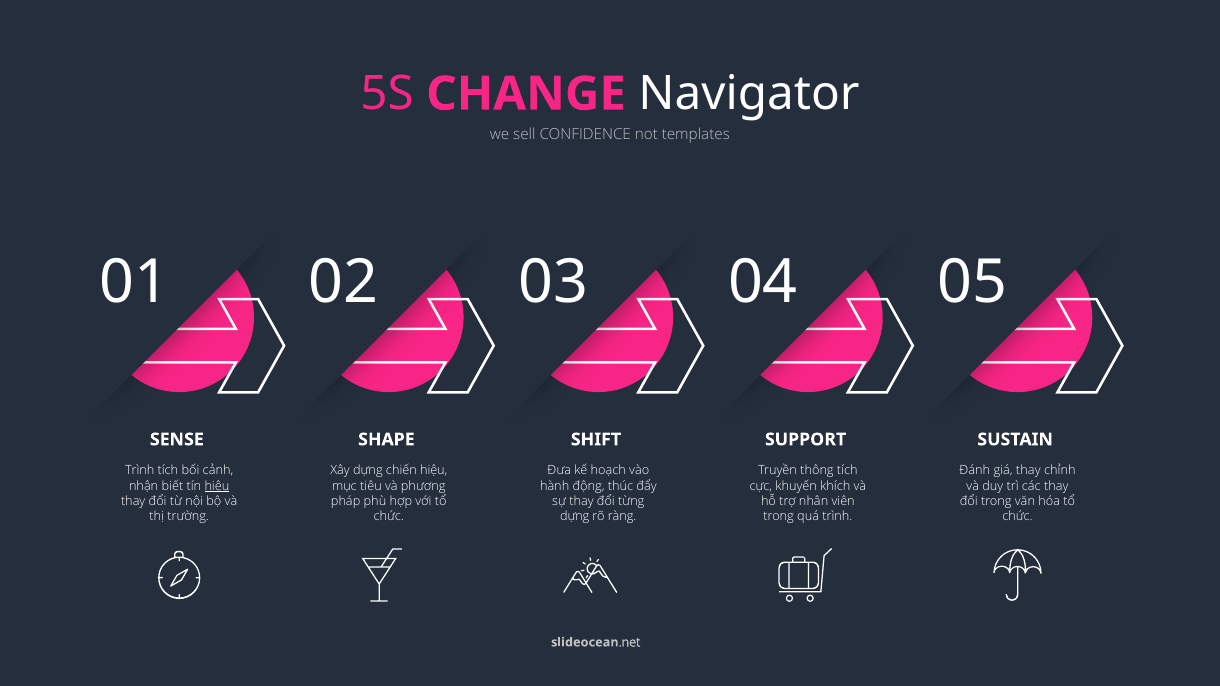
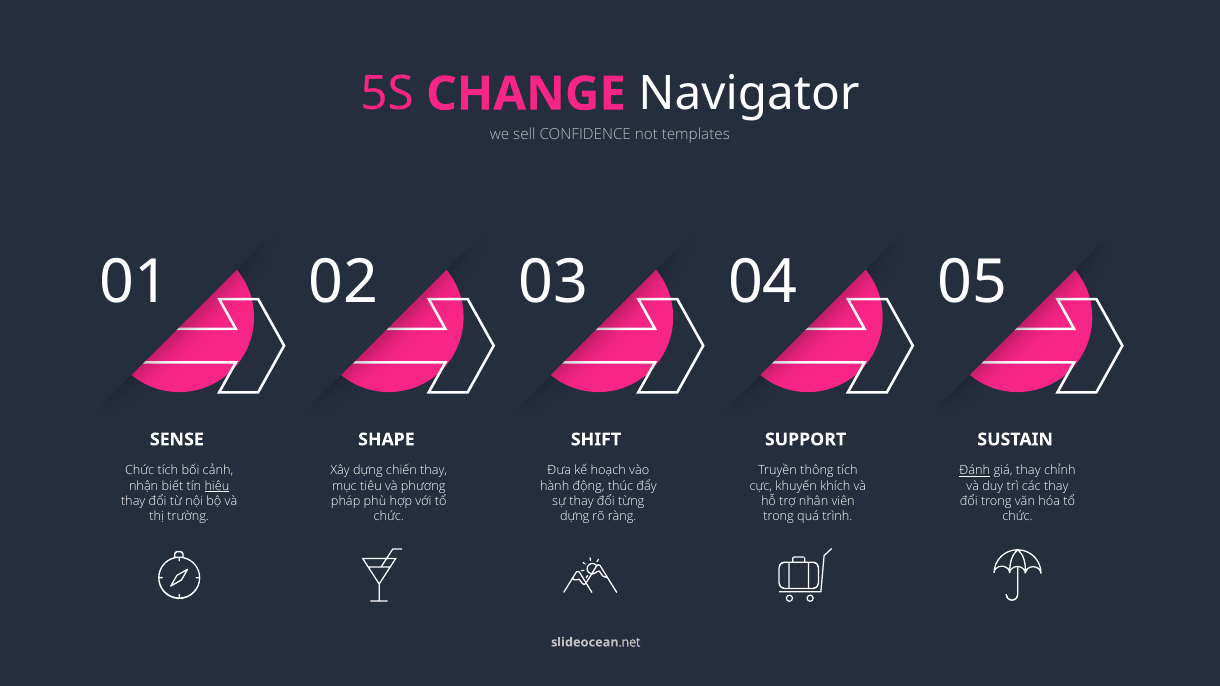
Trình: Trình -> Chức (140, 471)
chiến hiệu: hiệu -> thay (434, 471)
Đánh underline: none -> present (975, 471)
